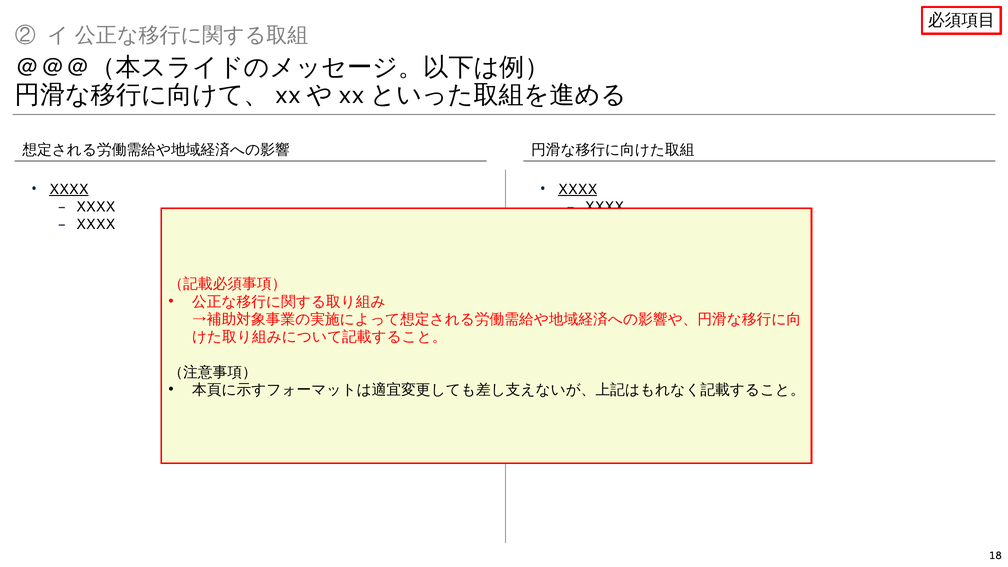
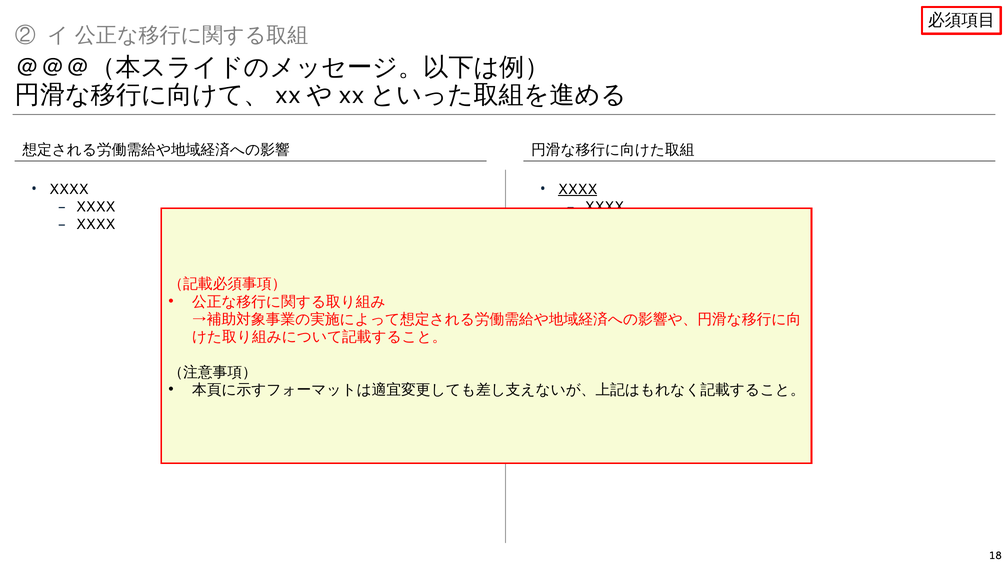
XXXX underline: present -> none (69, 189)
